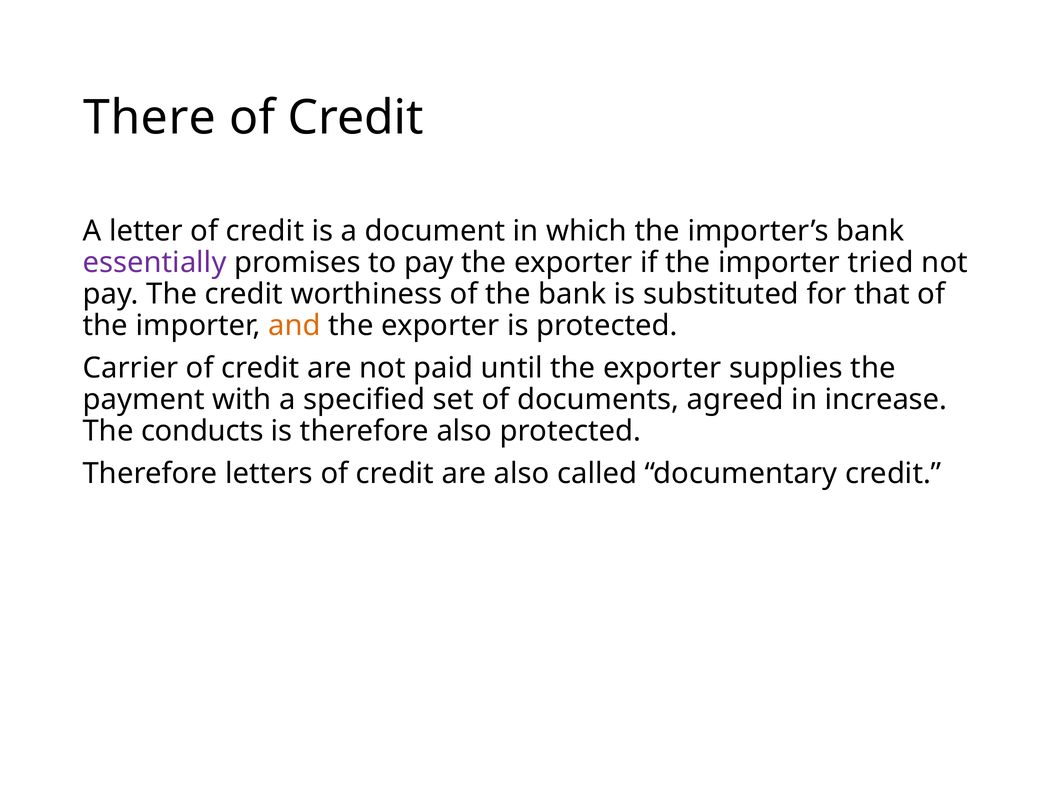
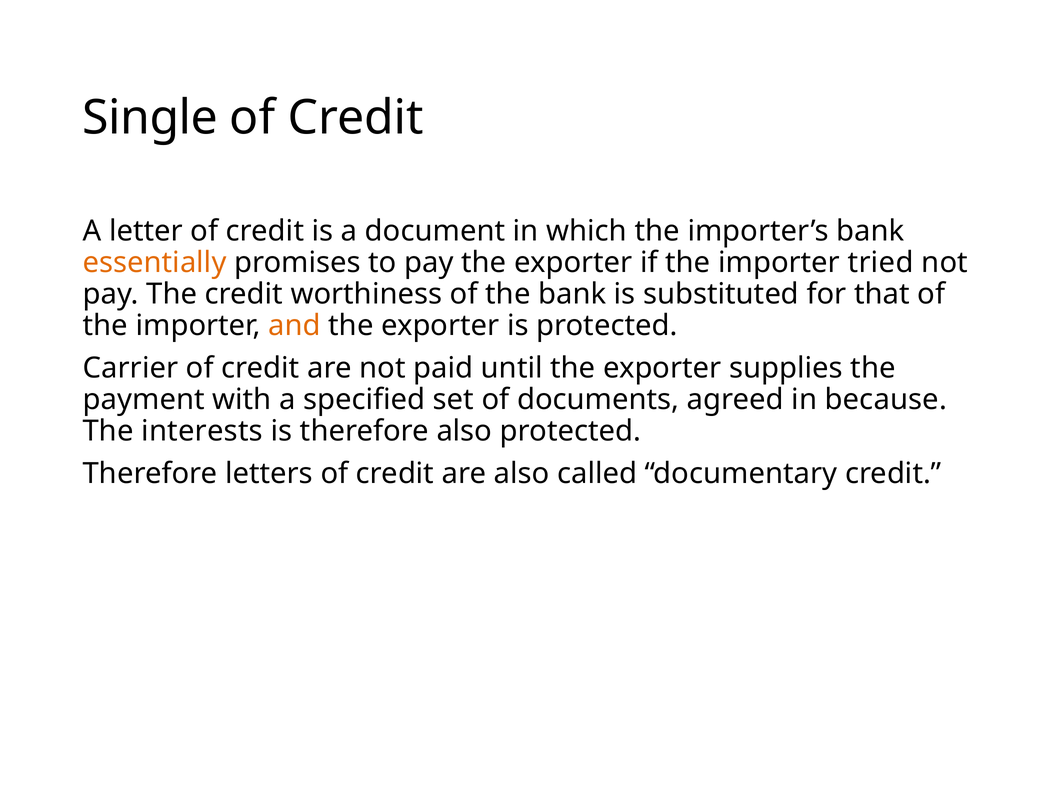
There: There -> Single (150, 118)
essentially colour: purple -> orange (155, 262)
increase: increase -> because (886, 400)
conducts: conducts -> interests (202, 431)
